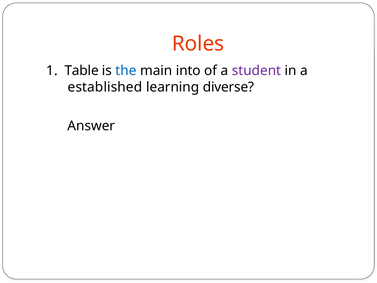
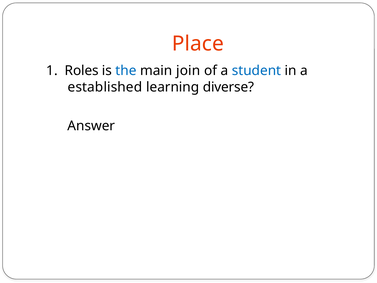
Roles: Roles -> Place (198, 44)
Table: Table -> Roles (82, 71)
into: into -> join (188, 71)
student colour: purple -> blue (256, 71)
